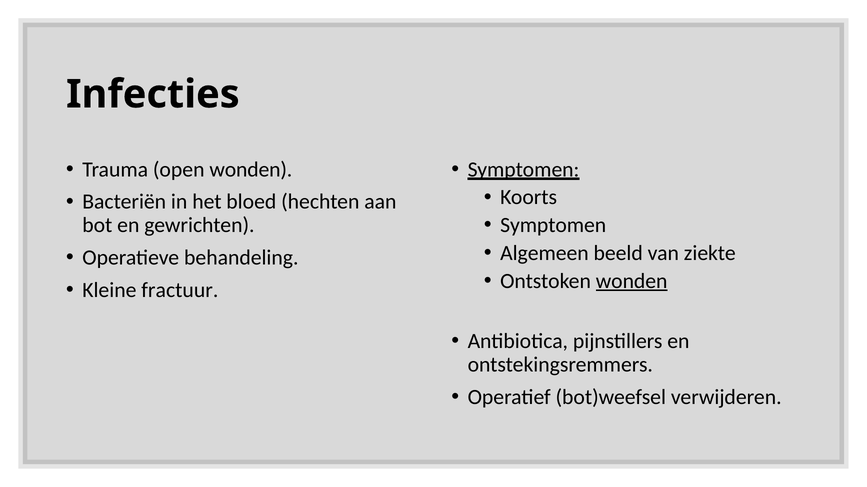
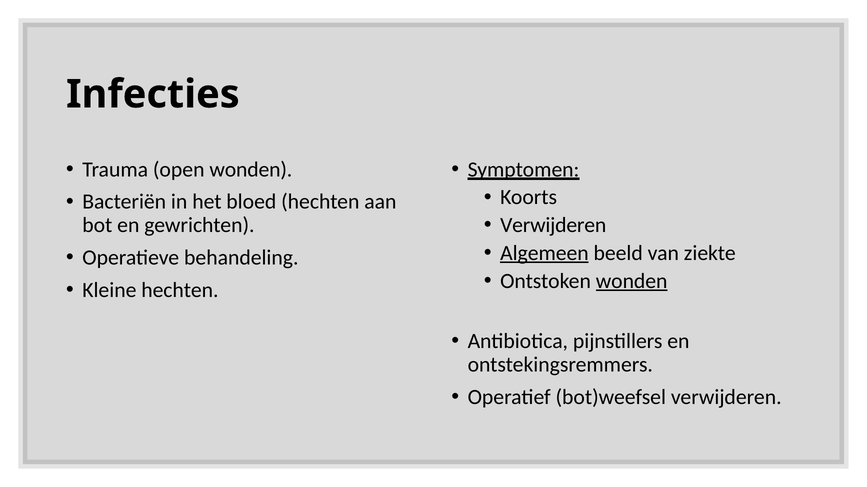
Symptomen: Symptomen -> Verwijderen (553, 225)
Algemeen underline: none -> present (544, 253)
Kleine fractuur: fractuur -> hechten (180, 290)
